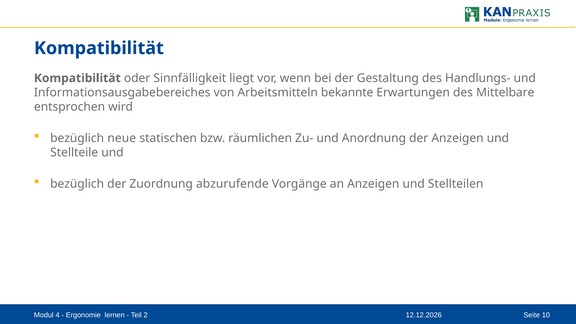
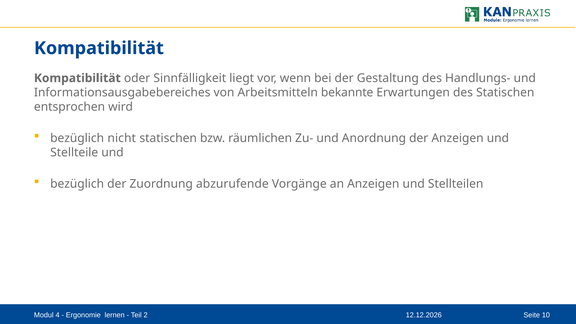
des Mittelbare: Mittelbare -> Statischen (505, 93)
neue: neue -> nicht (122, 138)
